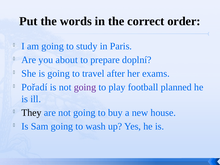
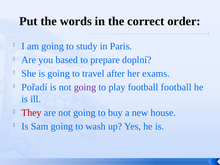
about: about -> based (67, 60)
football planned: planned -> football (176, 87)
They colour: black -> red (31, 113)
